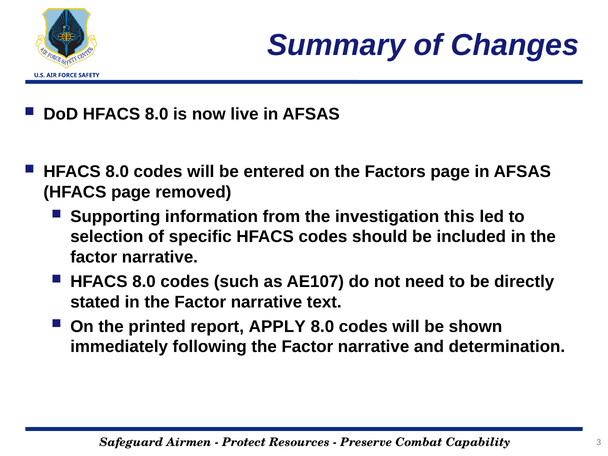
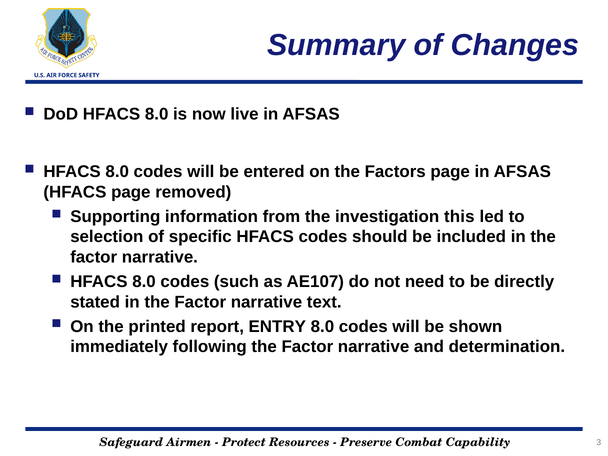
APPLY: APPLY -> ENTRY (277, 326)
